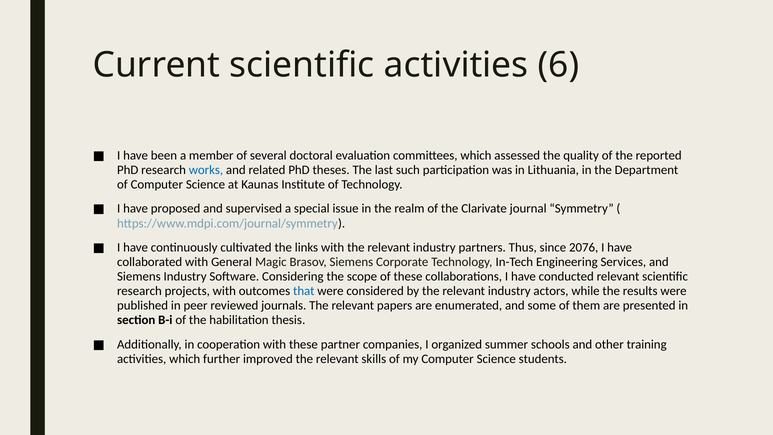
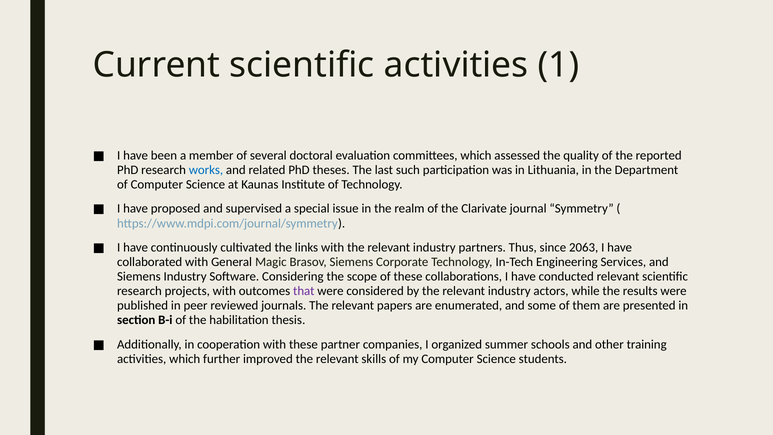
6: 6 -> 1 (558, 65)
2076: 2076 -> 2063 (584, 247)
that colour: blue -> purple (304, 291)
